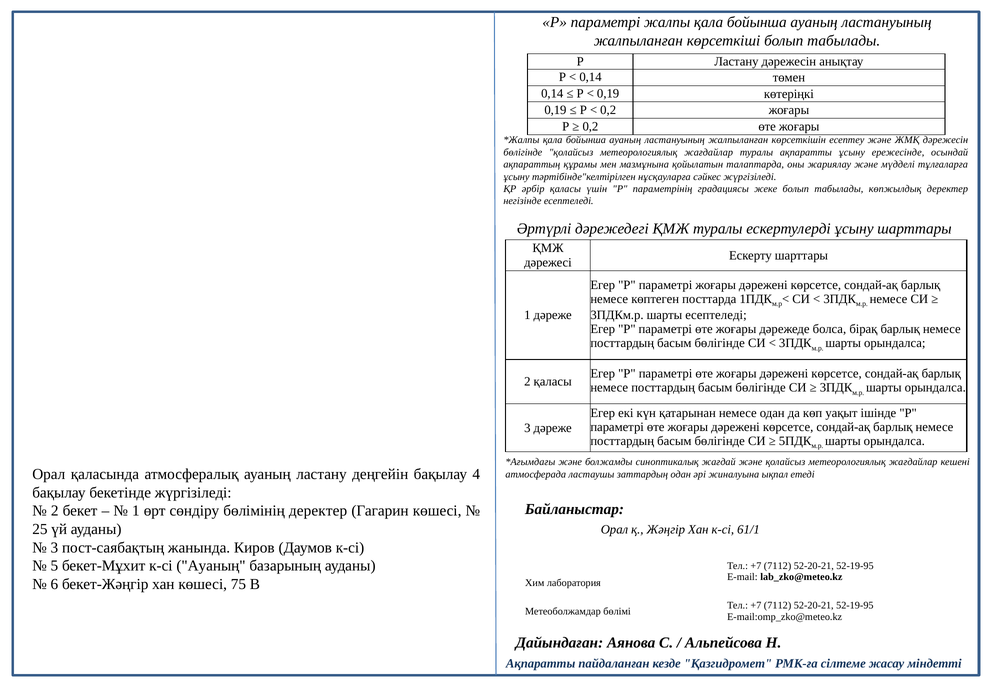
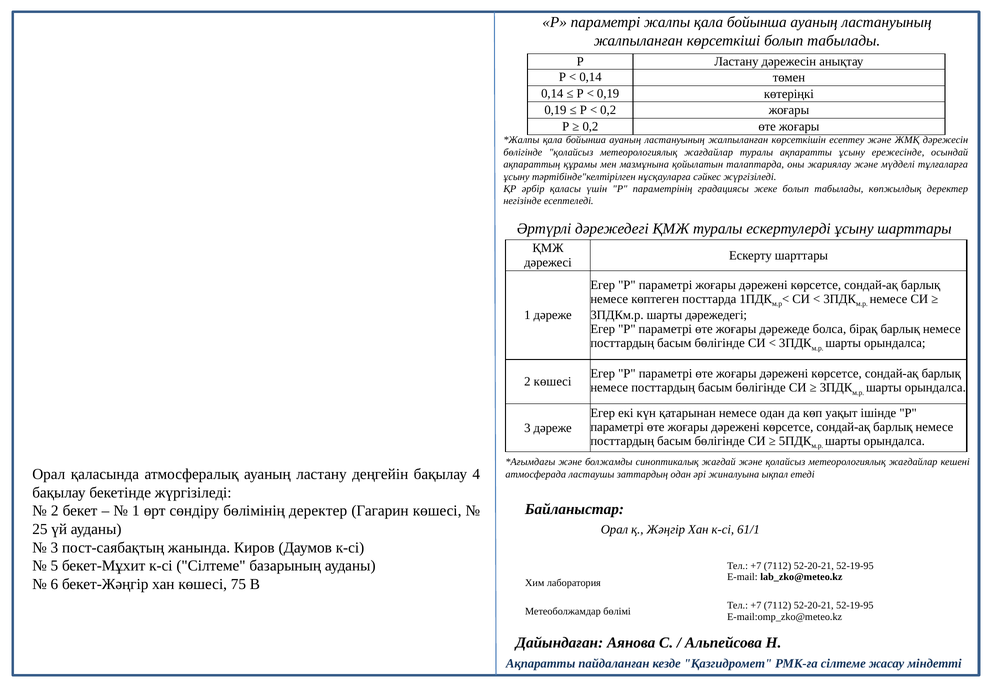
шарты есептеледі: есептеледі -> дәрежедегі (716, 315)
2 қаласы: қаласы -> көшесі (553, 382)
к-сі Ауаның: Ауаның -> Сілтеме (211, 566)
